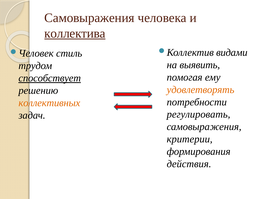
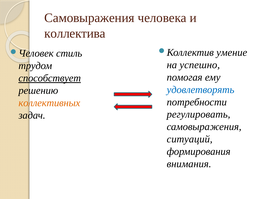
коллектива underline: present -> none (75, 33)
видами: видами -> умение (232, 53)
выявить: выявить -> успешно (200, 65)
удовлетворять colour: orange -> blue (201, 90)
критерии: критерии -> ситуаций (190, 140)
действия: действия -> внимания (189, 164)
